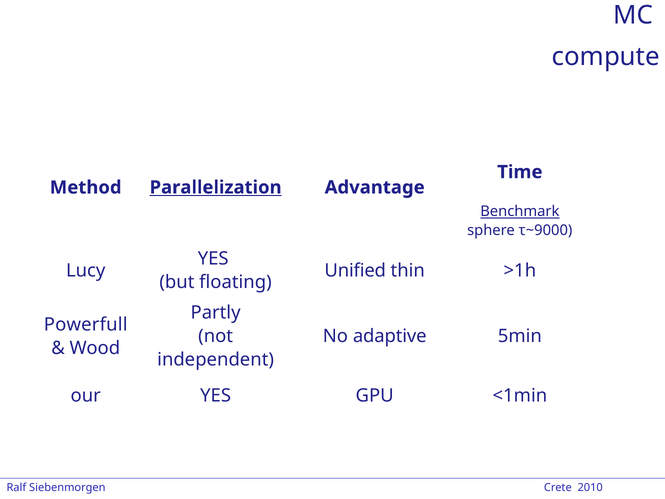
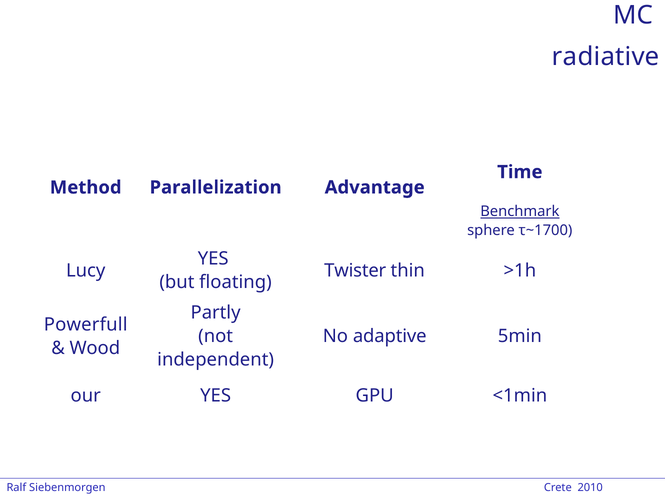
compute: compute -> radiative (606, 57)
Parallelization underline: present -> none (216, 187)
τ~9000: τ~9000 -> τ~1700 (545, 230)
Unified: Unified -> Twister (355, 270)
